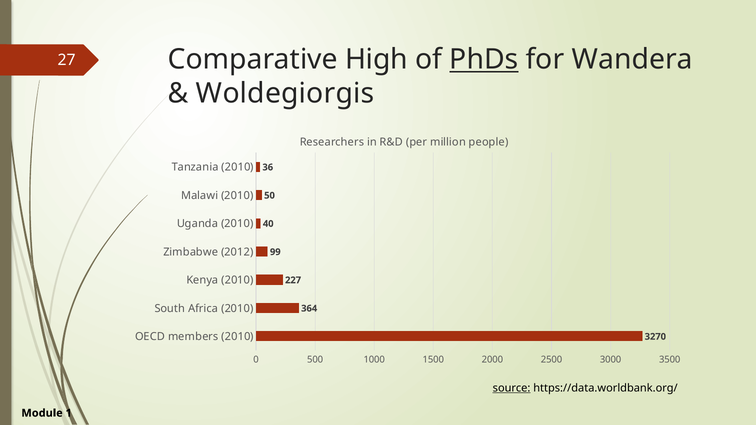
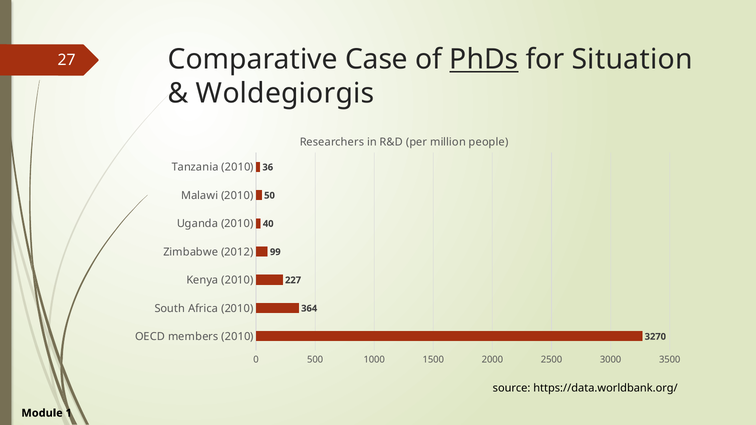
High: High -> Case (377, 60)
Wandera: Wandera -> Situation (632, 60)
source underline: present -> none (512, 388)
